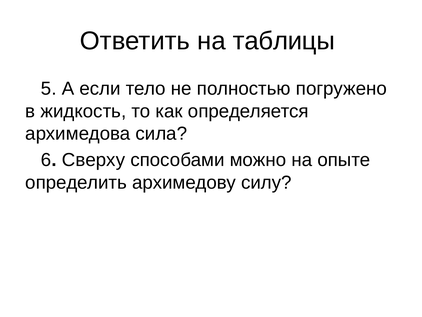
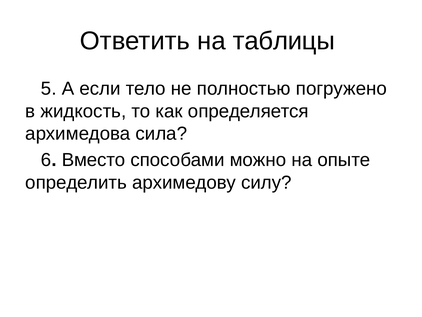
Сверху: Сверху -> Вместо (94, 160)
